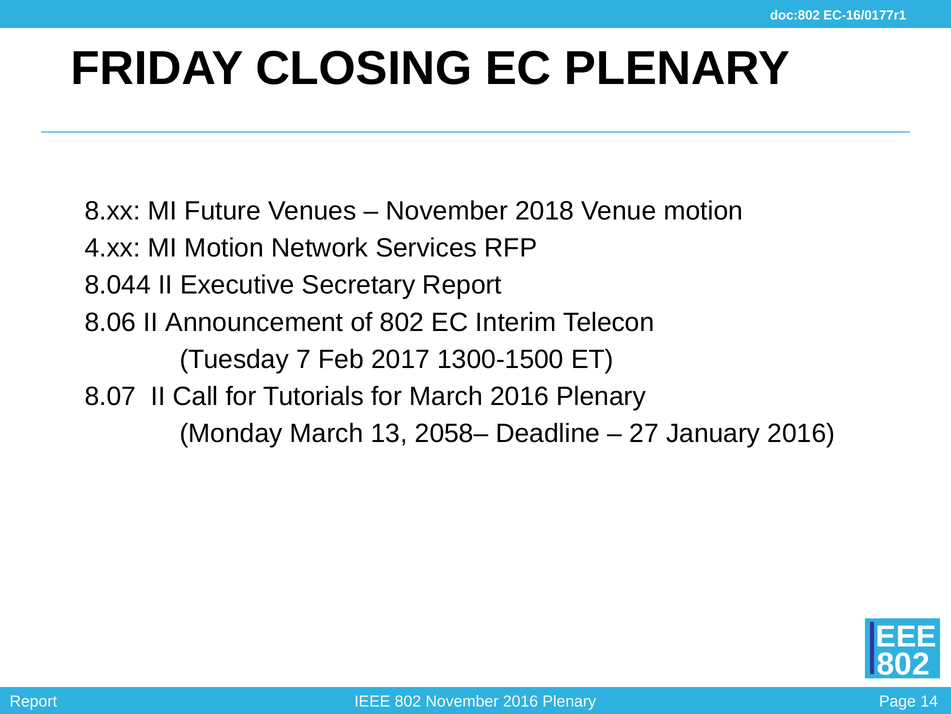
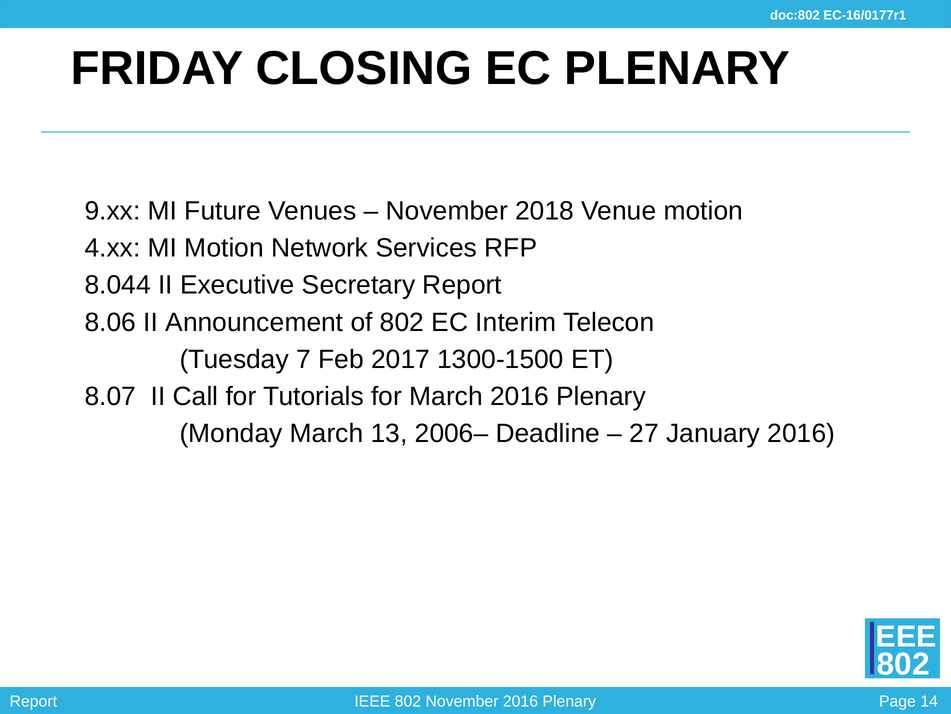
8.xx: 8.xx -> 9.xx (113, 211)
2058–: 2058– -> 2006– (452, 433)
